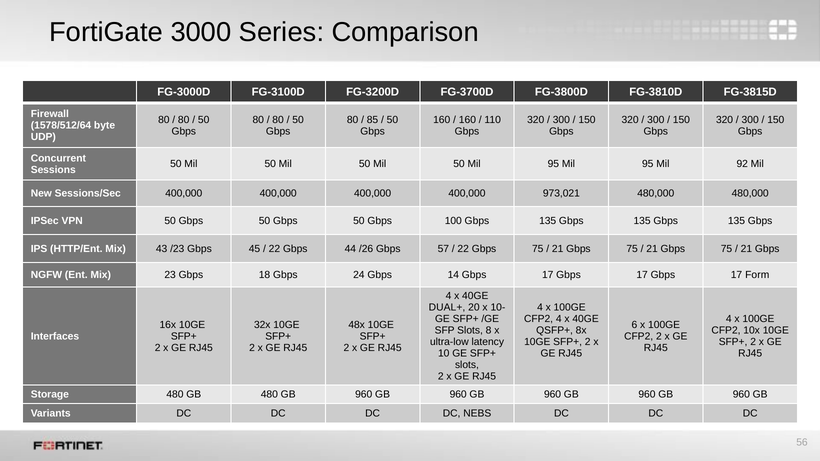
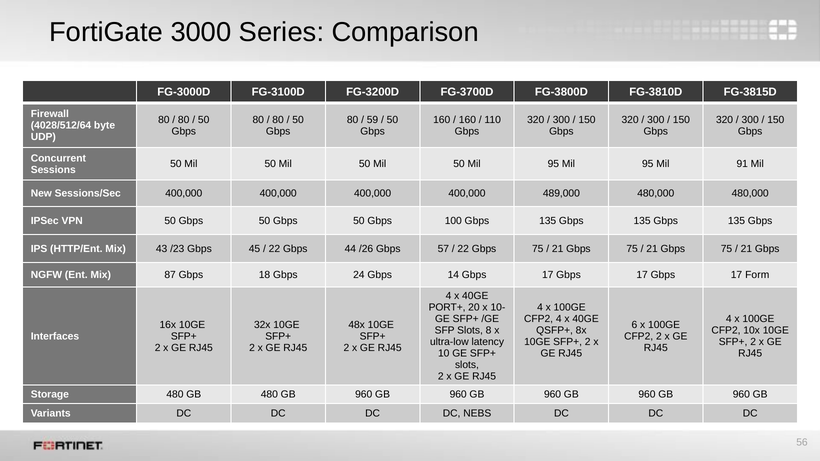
85: 85 -> 59 (372, 120)
1578/512/64: 1578/512/64 -> 4028/512/64 (61, 125)
92: 92 -> 91 (742, 164)
973,021: 973,021 -> 489,000 (561, 194)
23: 23 -> 87 (170, 275)
DUAL+: DUAL+ -> PORT+ (447, 308)
